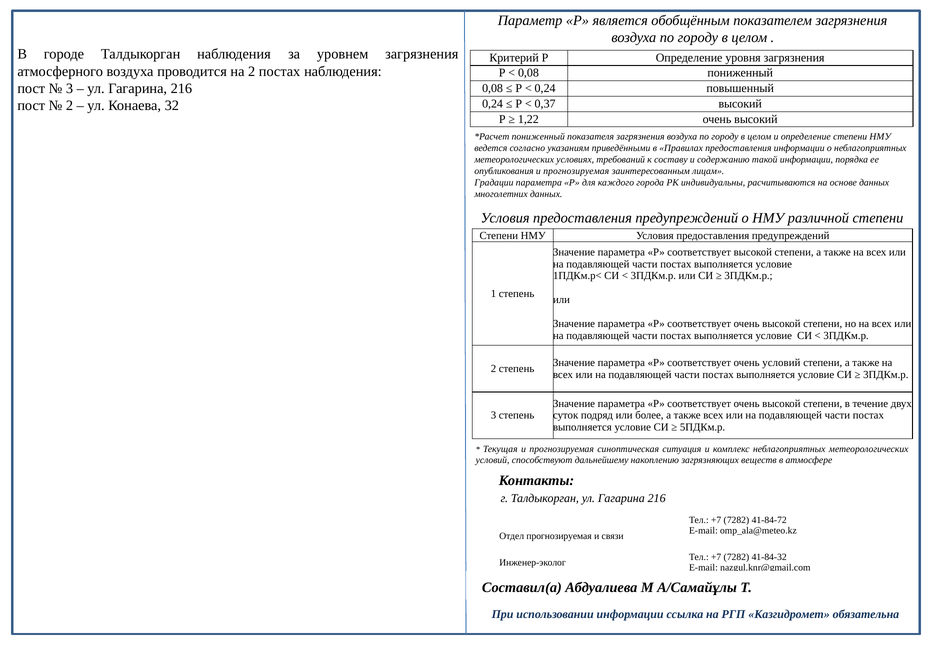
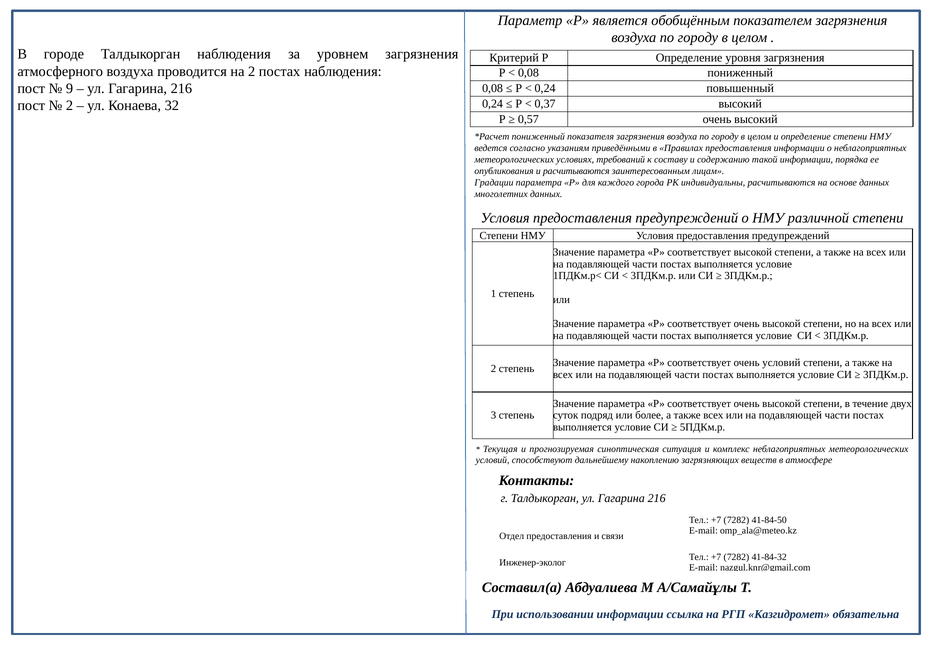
3: 3 -> 9 (69, 89)
1,22: 1,22 -> 0,57 (528, 119)
опубликования и прогнозируемая: прогнозируемая -> расчитываются (576, 171)
41-84-72: 41-84-72 -> 41-84-50 (769, 520)
Отдел прогнозируемая: прогнозируемая -> предоставления (559, 536)
